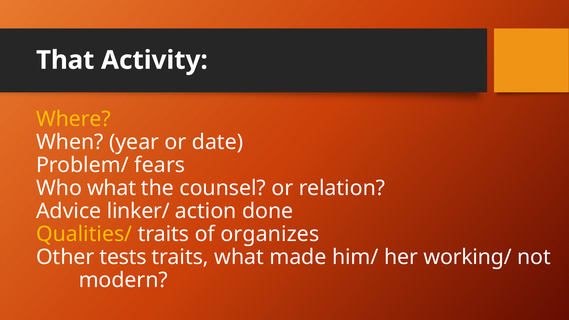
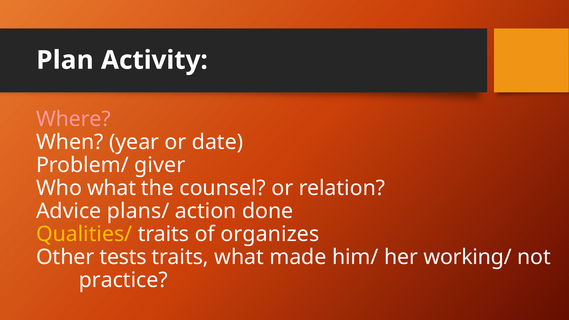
That: That -> Plan (65, 60)
Where colour: yellow -> pink (73, 119)
fears: fears -> giver (160, 165)
linker/: linker/ -> plans/ (138, 211)
modern: modern -> practice (123, 280)
